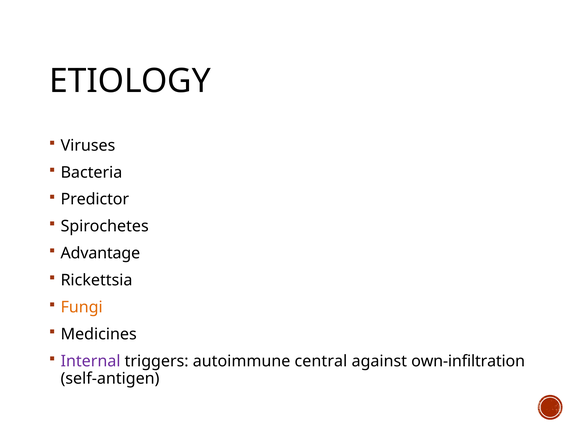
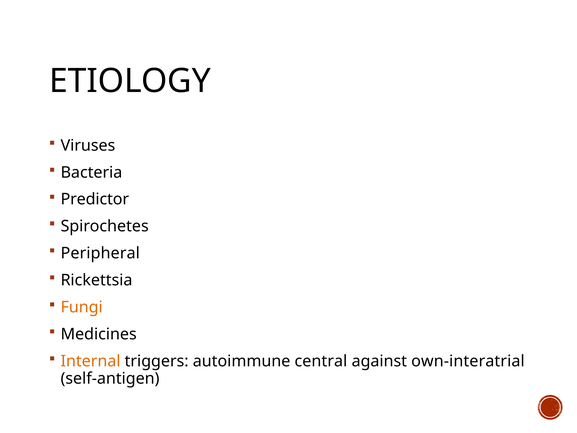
Advantage: Advantage -> Peripheral (100, 253)
Internal colour: purple -> orange (91, 361)
own-infiltration: own-infiltration -> own-interatrial (468, 361)
